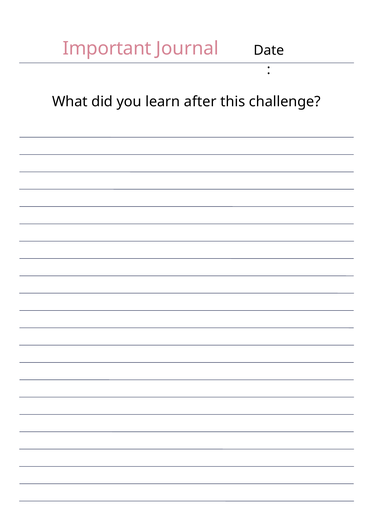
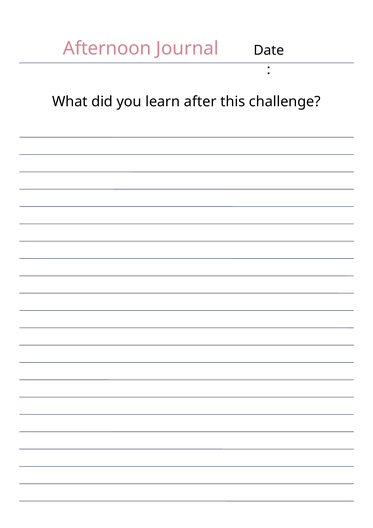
Important: Important -> Afternoon (107, 48)
